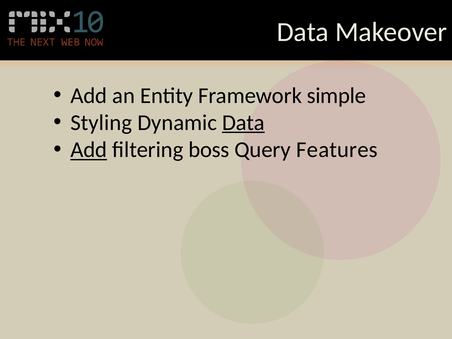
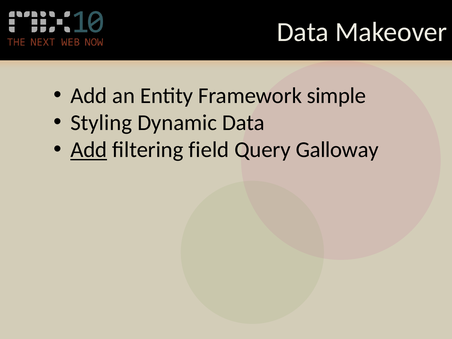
Data underline: present -> none (243, 123)
boss: boss -> field (209, 150)
Features: Features -> Galloway (337, 150)
